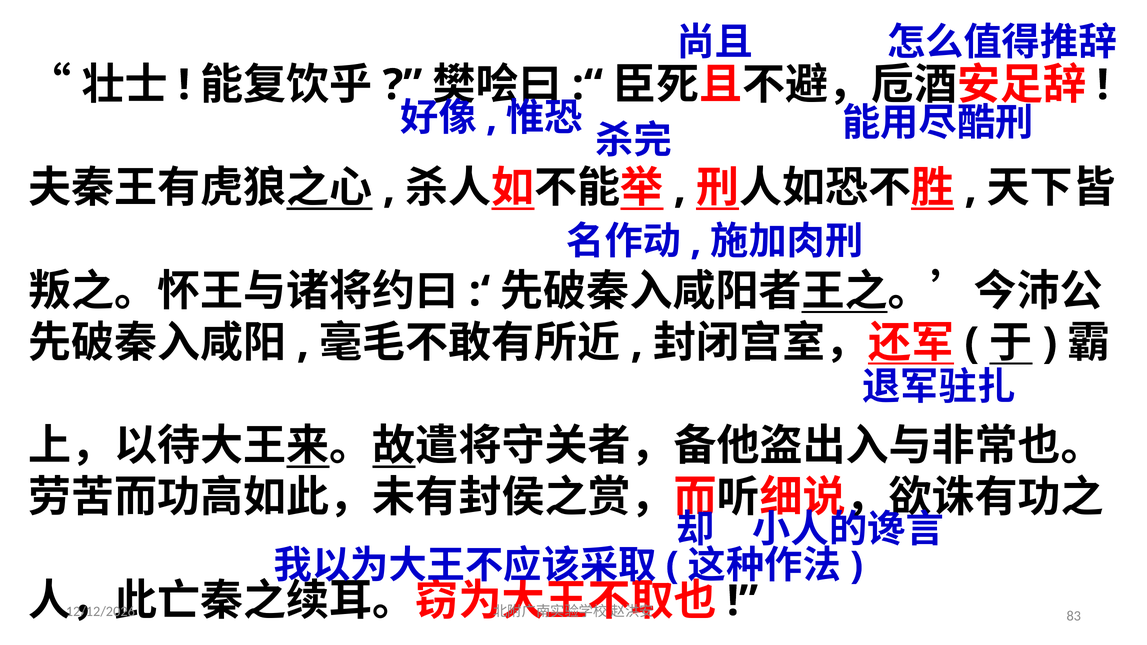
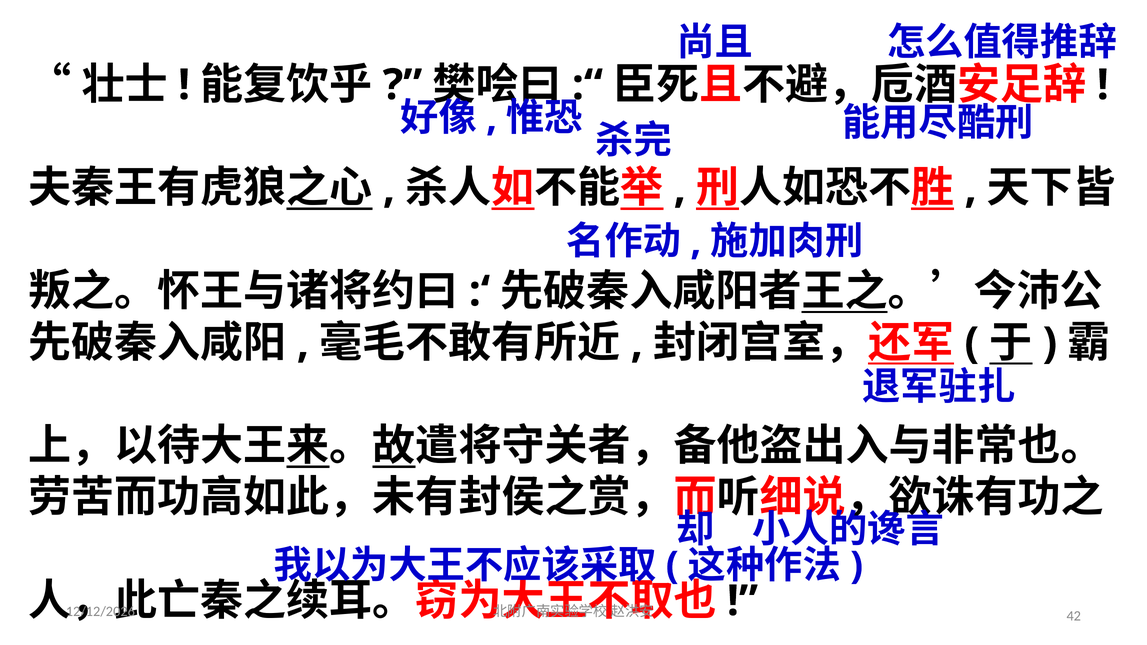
83: 83 -> 42 (1074, 616)
